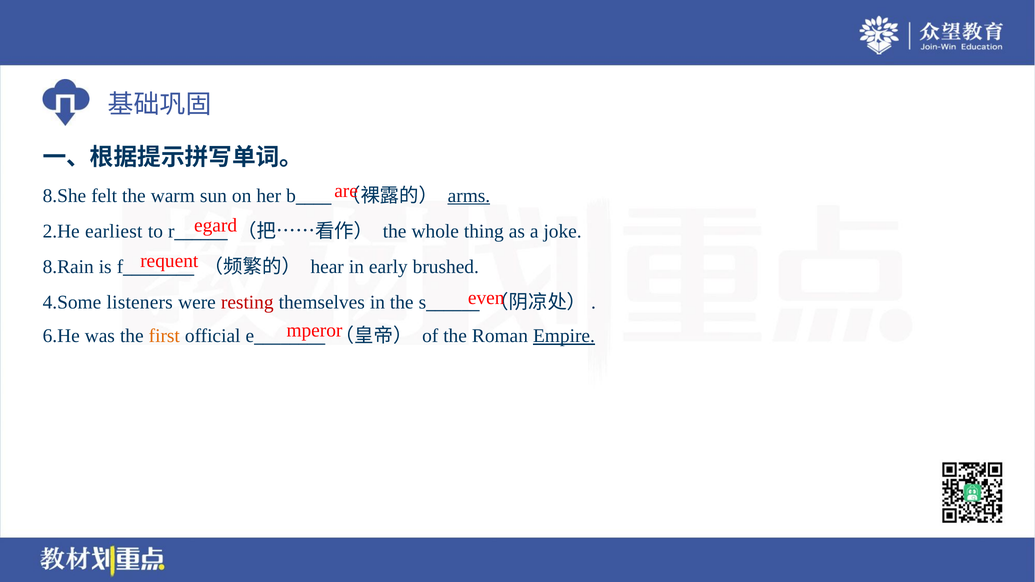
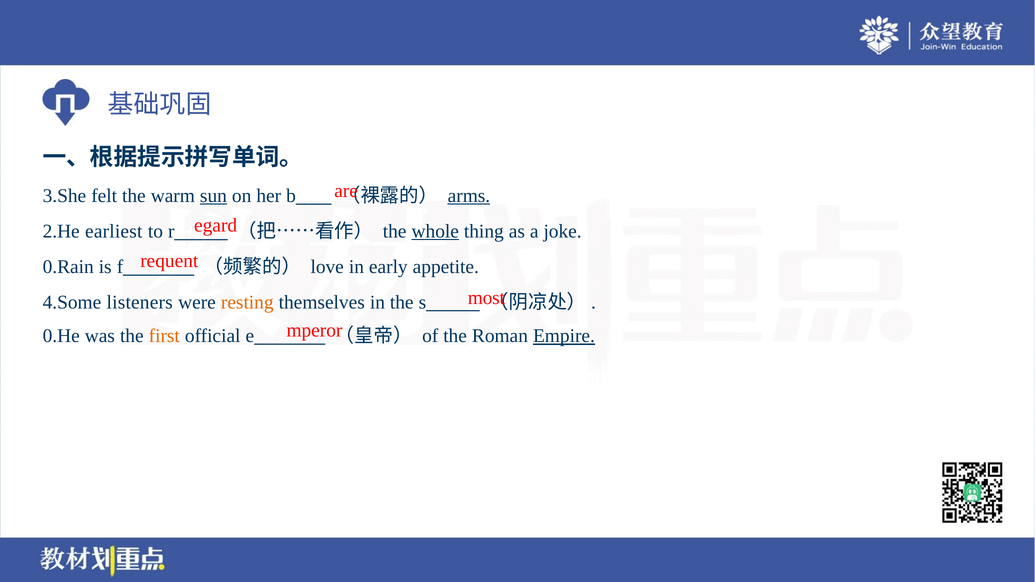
8.She: 8.She -> 3.She (64, 196)
sun underline: none -> present (213, 196)
whole underline: none -> present (435, 231)
8.Rain: 8.Rain -> 0.Rain (68, 267)
hear: hear -> love (327, 267)
brushed: brushed -> appetite (446, 267)
even: even -> most (486, 298)
resting colour: red -> orange (247, 303)
6.He: 6.He -> 0.He (61, 336)
